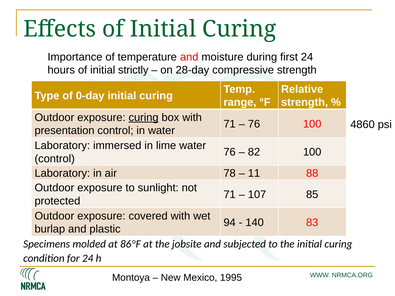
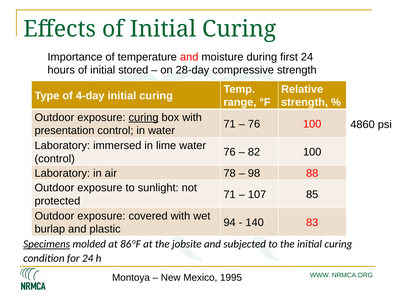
strictly: strictly -> stored (133, 70)
0-day: 0-day -> 4-day (90, 96)
11: 11 -> 98 (254, 173)
Specimens underline: none -> present (47, 244)
